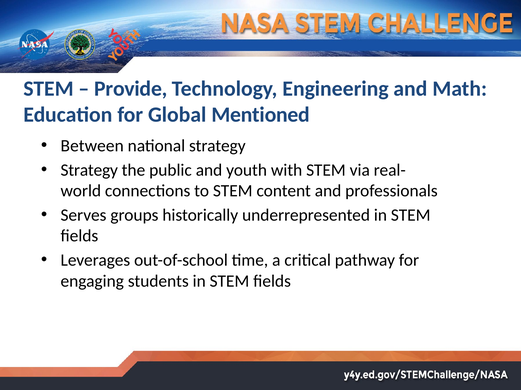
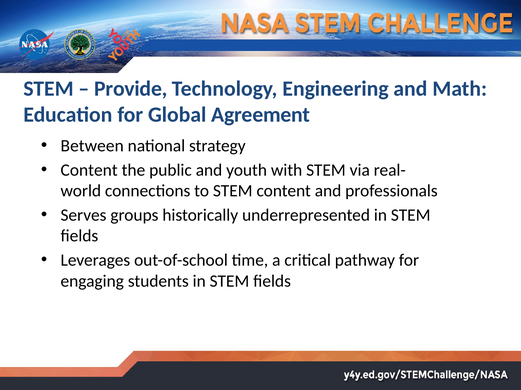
Mentioned: Mentioned -> Agreement (261, 115)
Strategy: Strategy -> Content (89, 170)
